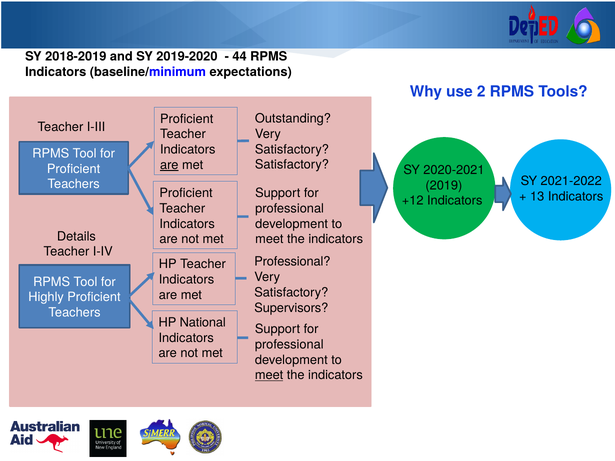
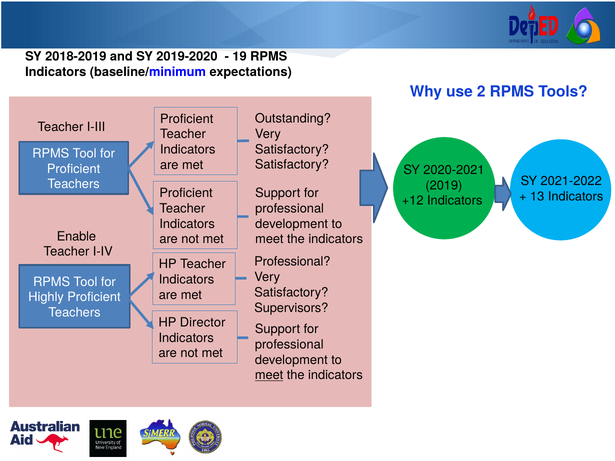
44: 44 -> 19 (240, 57)
are underline: present -> none (169, 165)
Details: Details -> Enable (76, 237)
National: National -> Director (203, 323)
